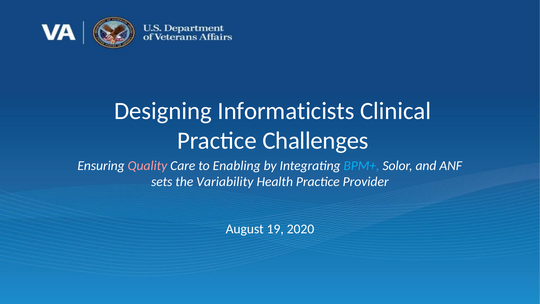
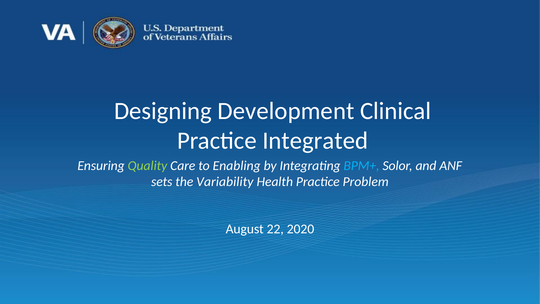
Informaticists: Informaticists -> Development (286, 111)
Challenges: Challenges -> Integrated (315, 141)
Quality colour: pink -> light green (147, 165)
Provider: Provider -> Problem (366, 182)
19: 19 -> 22 (275, 229)
